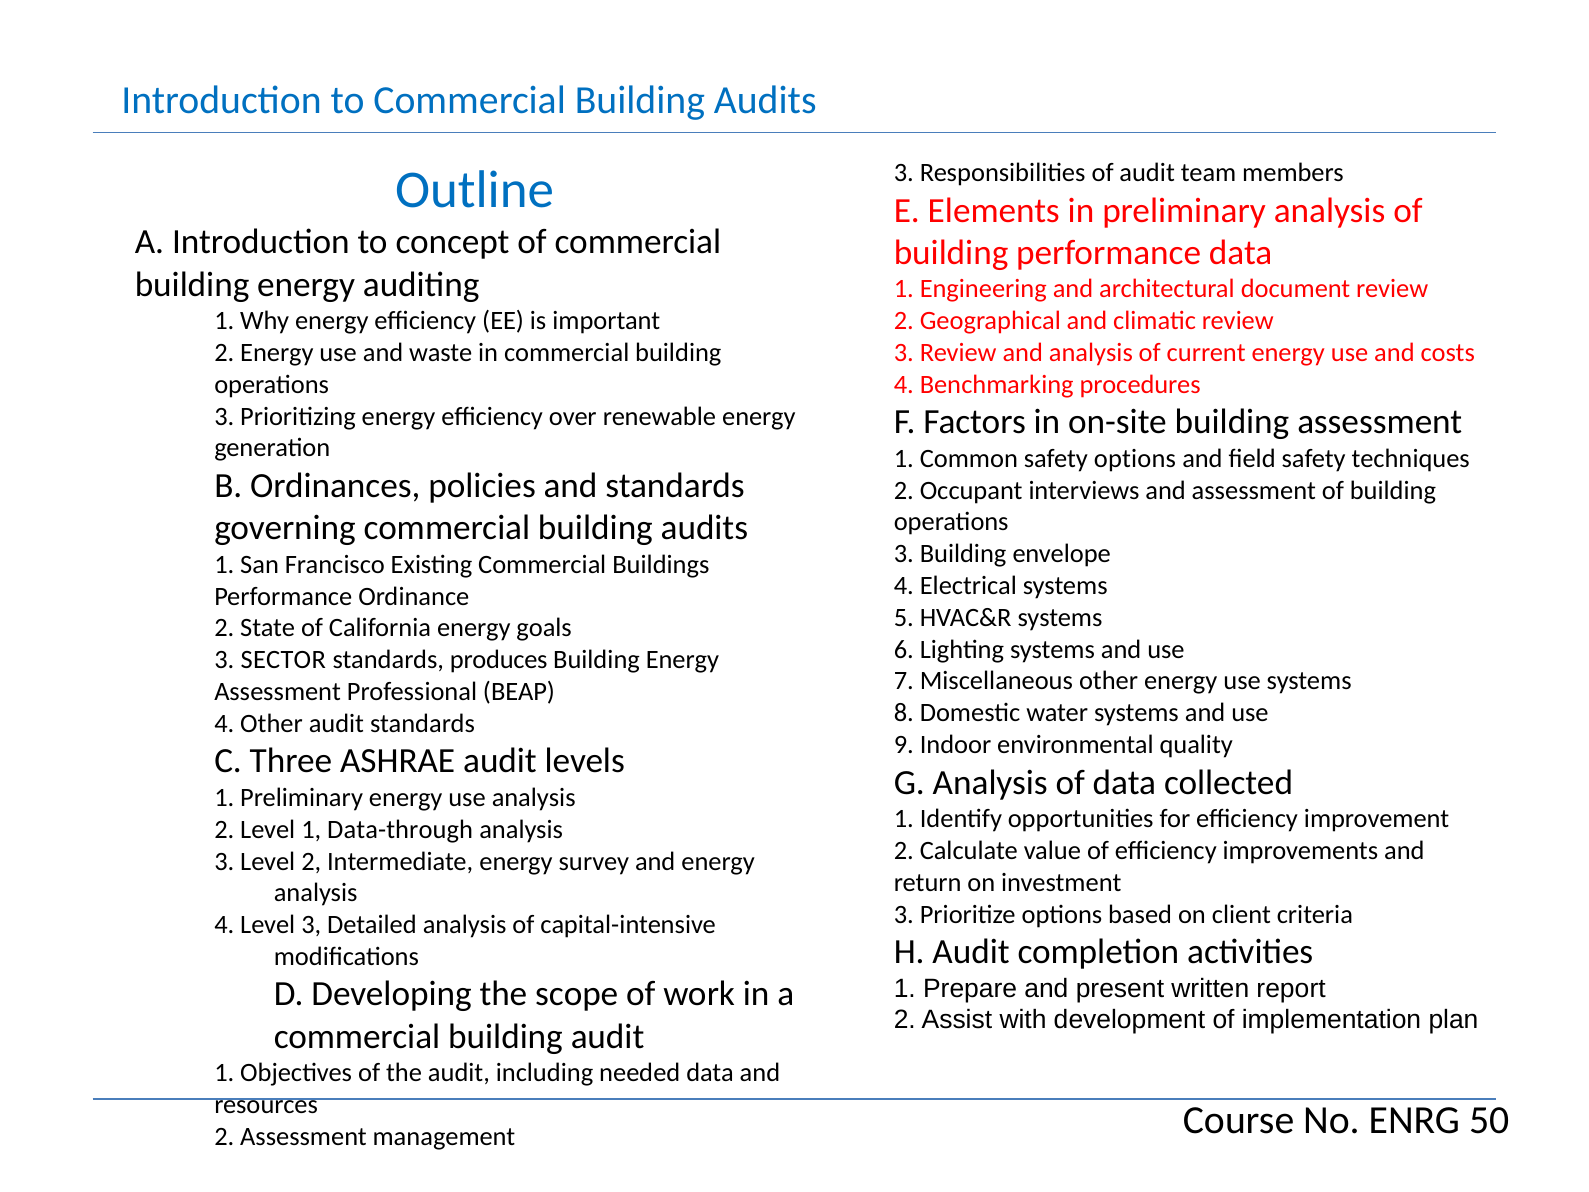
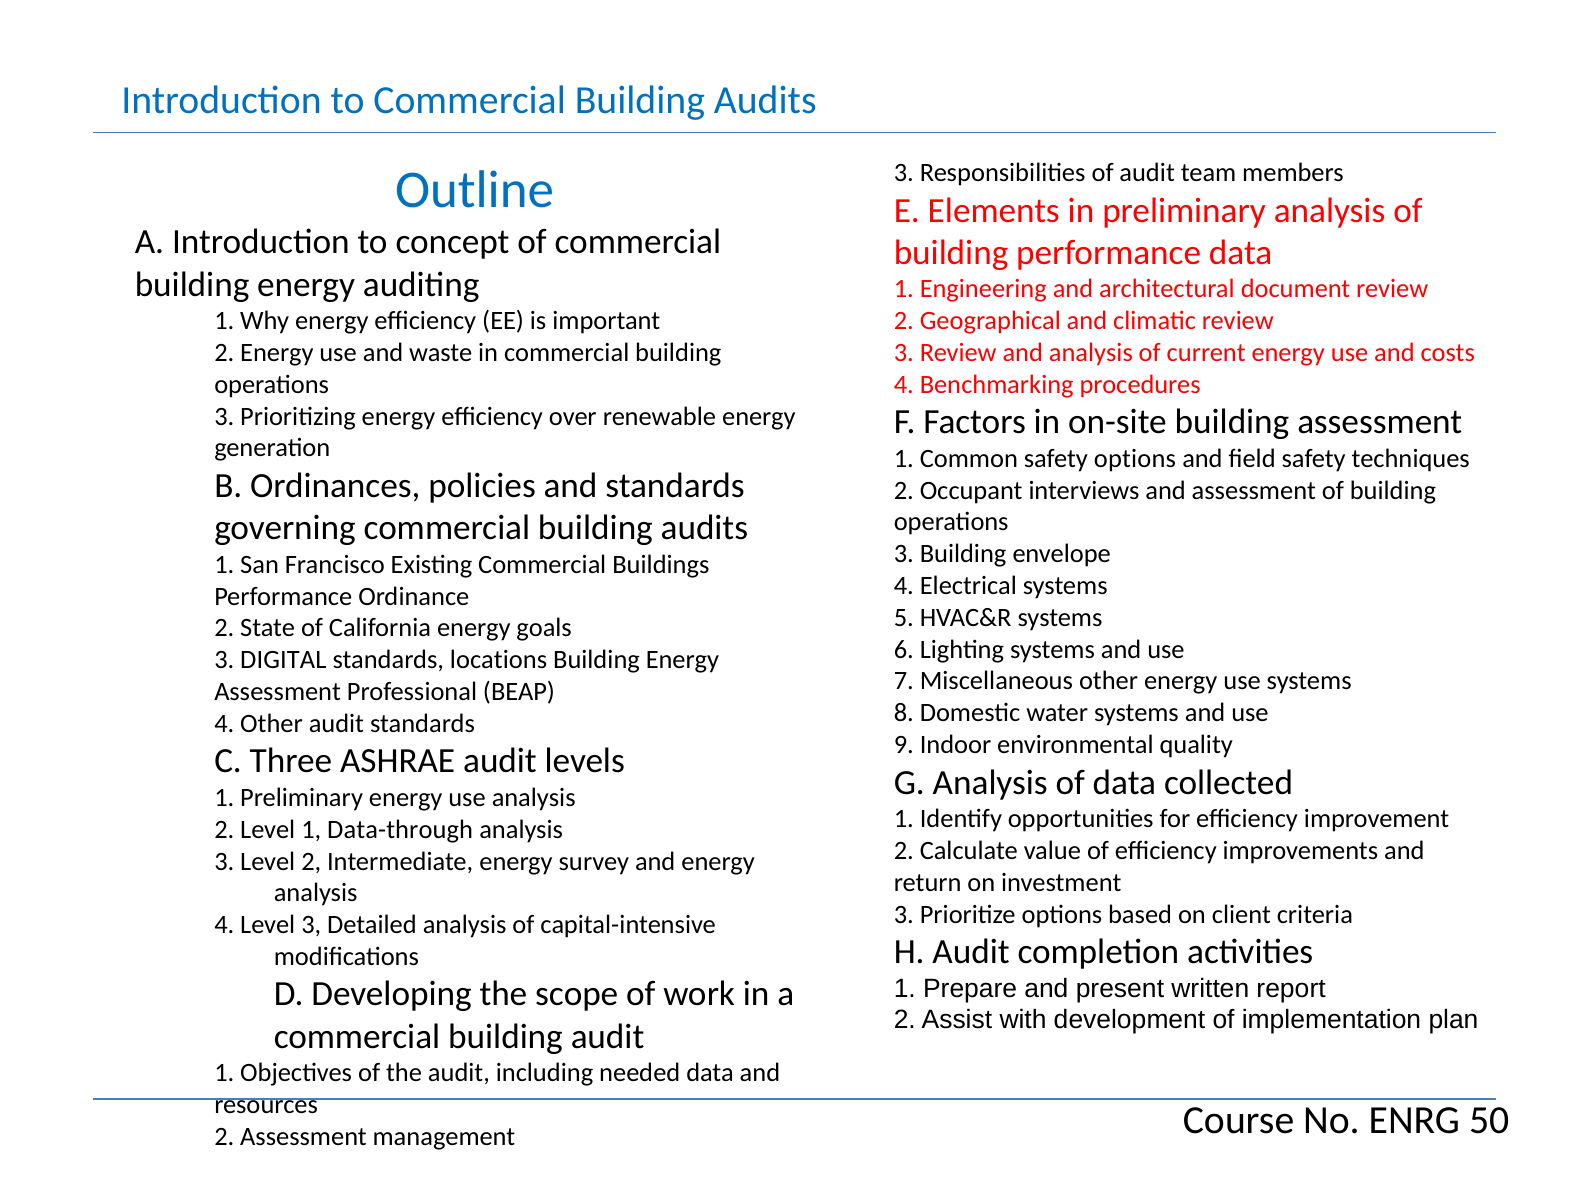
SECTOR: SECTOR -> DIGITAL (283, 660)
produces: produces -> locations (499, 660)
